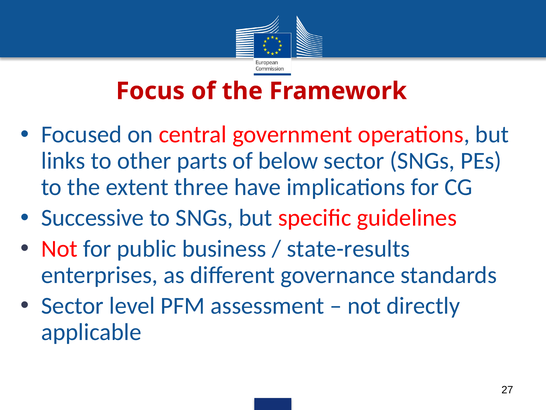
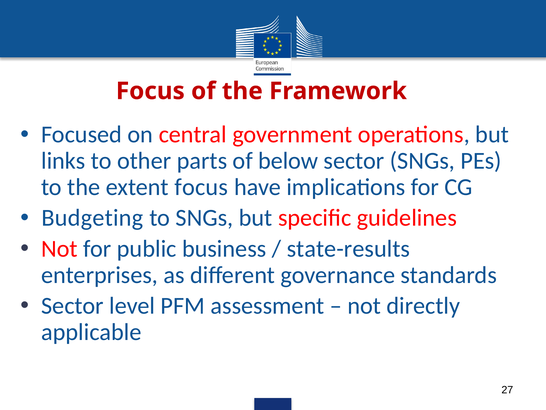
extent three: three -> focus (201, 187)
Successive: Successive -> Budgeting (92, 218)
